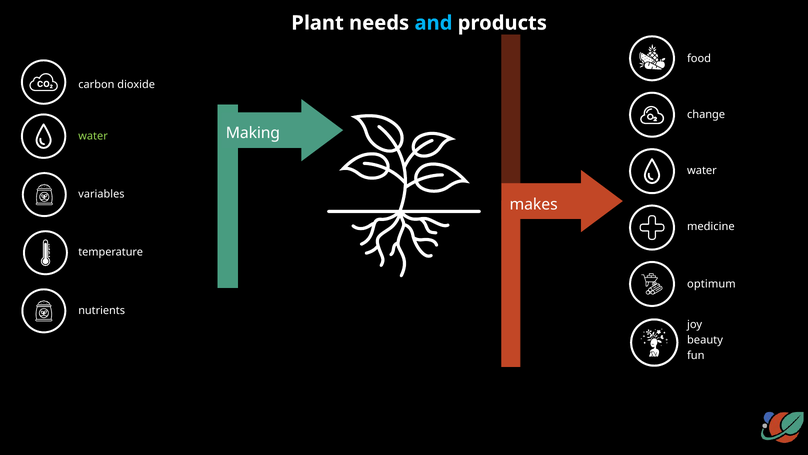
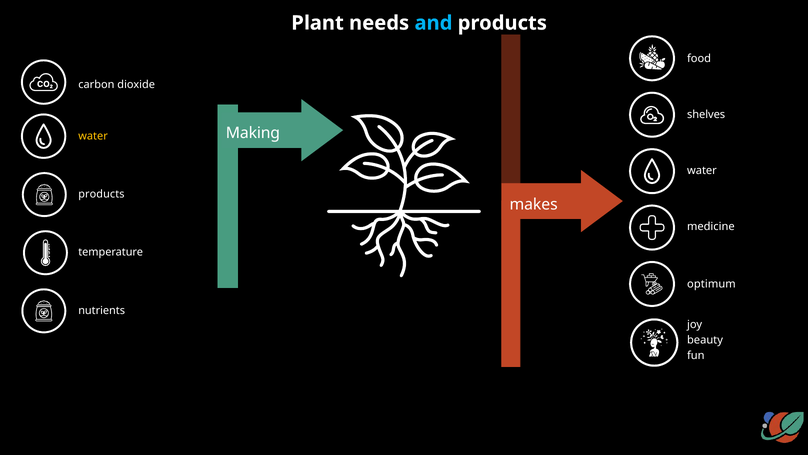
change: change -> shelves (706, 115)
water colour: light green -> yellow (93, 136)
variables: variables -> products (101, 194)
